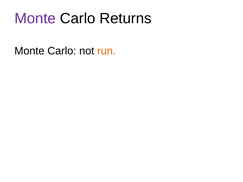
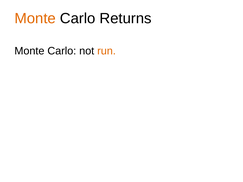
Monte colour: purple -> orange (35, 18)
